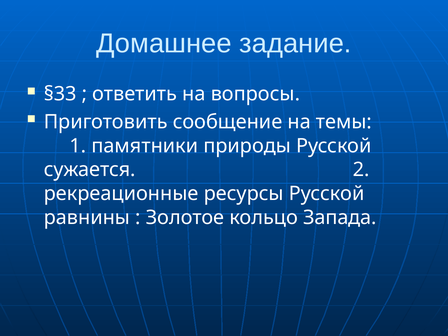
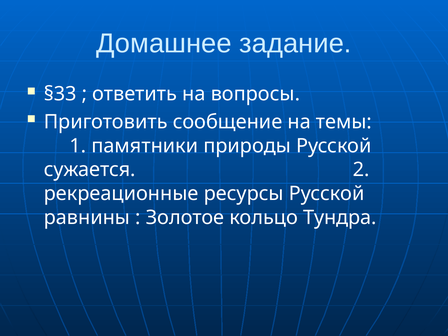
Запада: Запада -> Тундра (340, 217)
